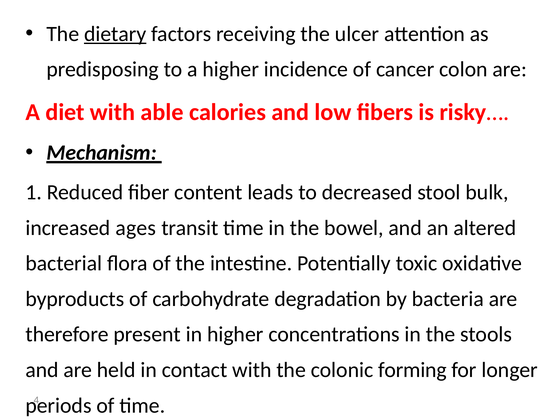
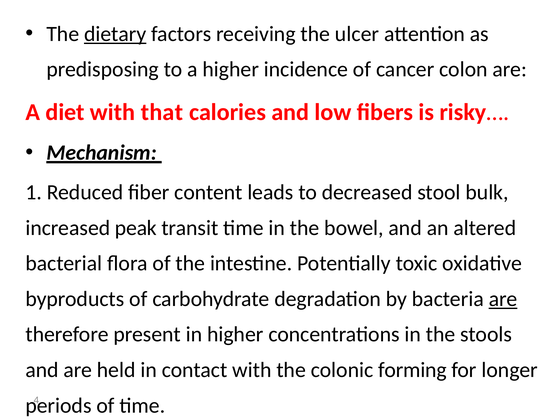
able: able -> that (162, 112)
ages: ages -> peak (136, 228)
are underline: none -> present (503, 299)
